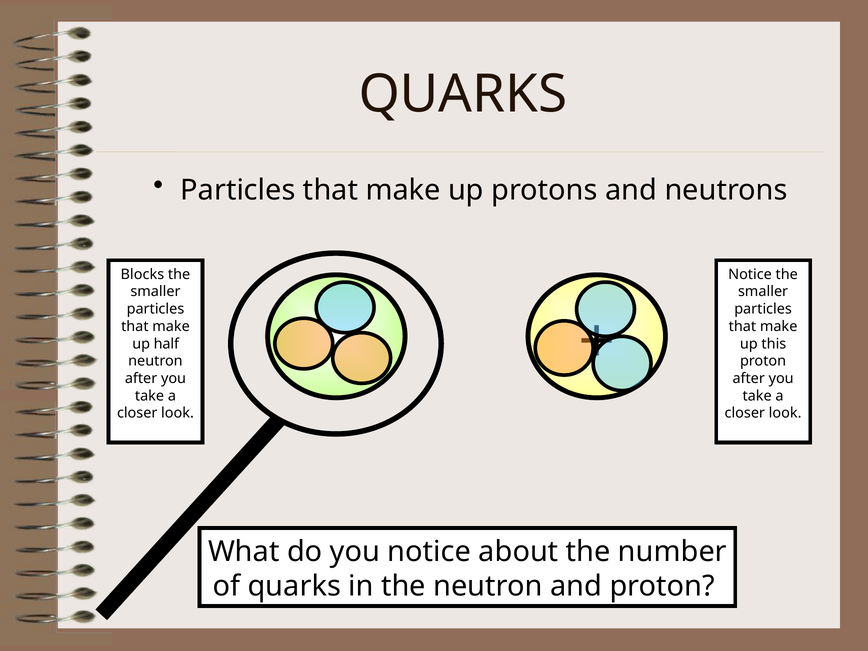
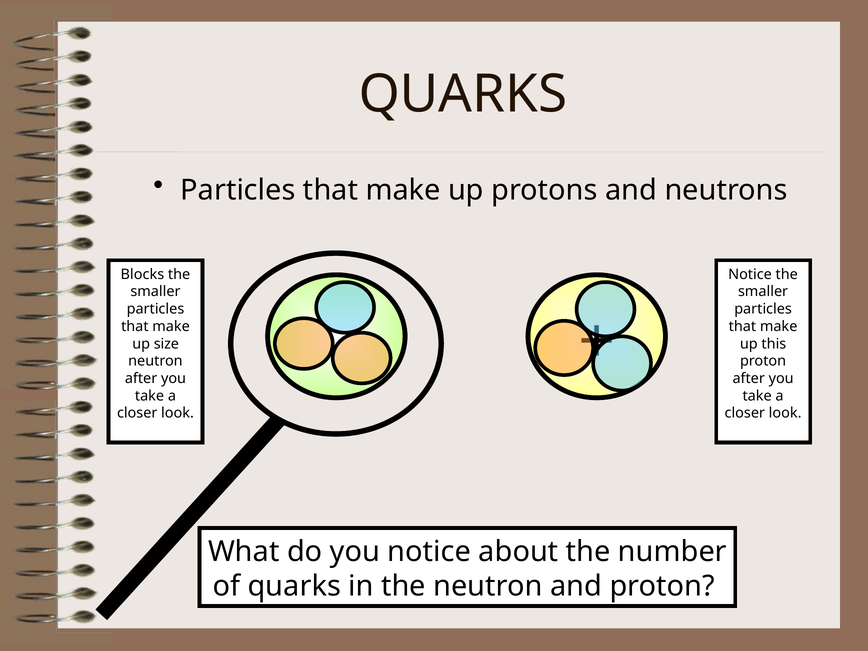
half: half -> size (166, 344)
